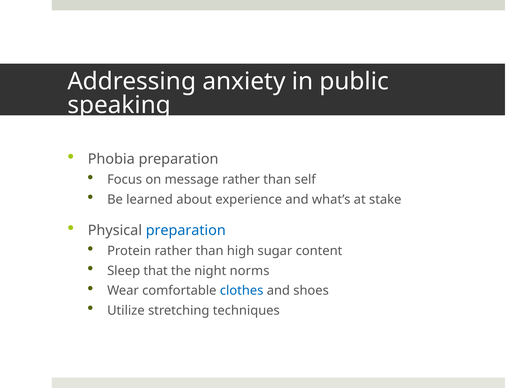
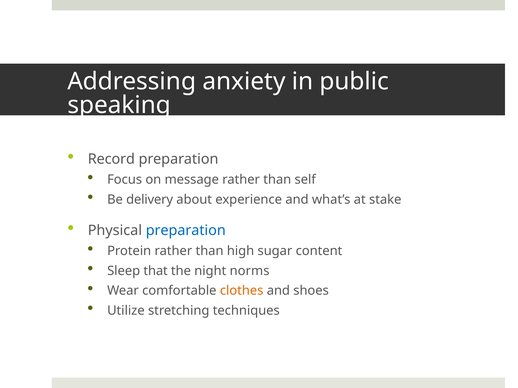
Phobia: Phobia -> Record (111, 159)
learned: learned -> delivery (150, 200)
clothes colour: blue -> orange (242, 291)
